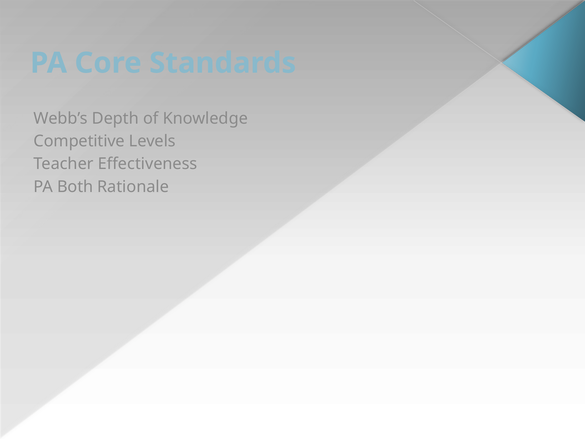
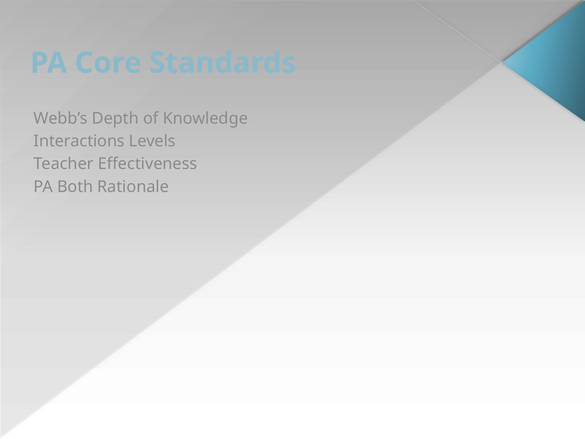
Competitive: Competitive -> Interactions (79, 141)
